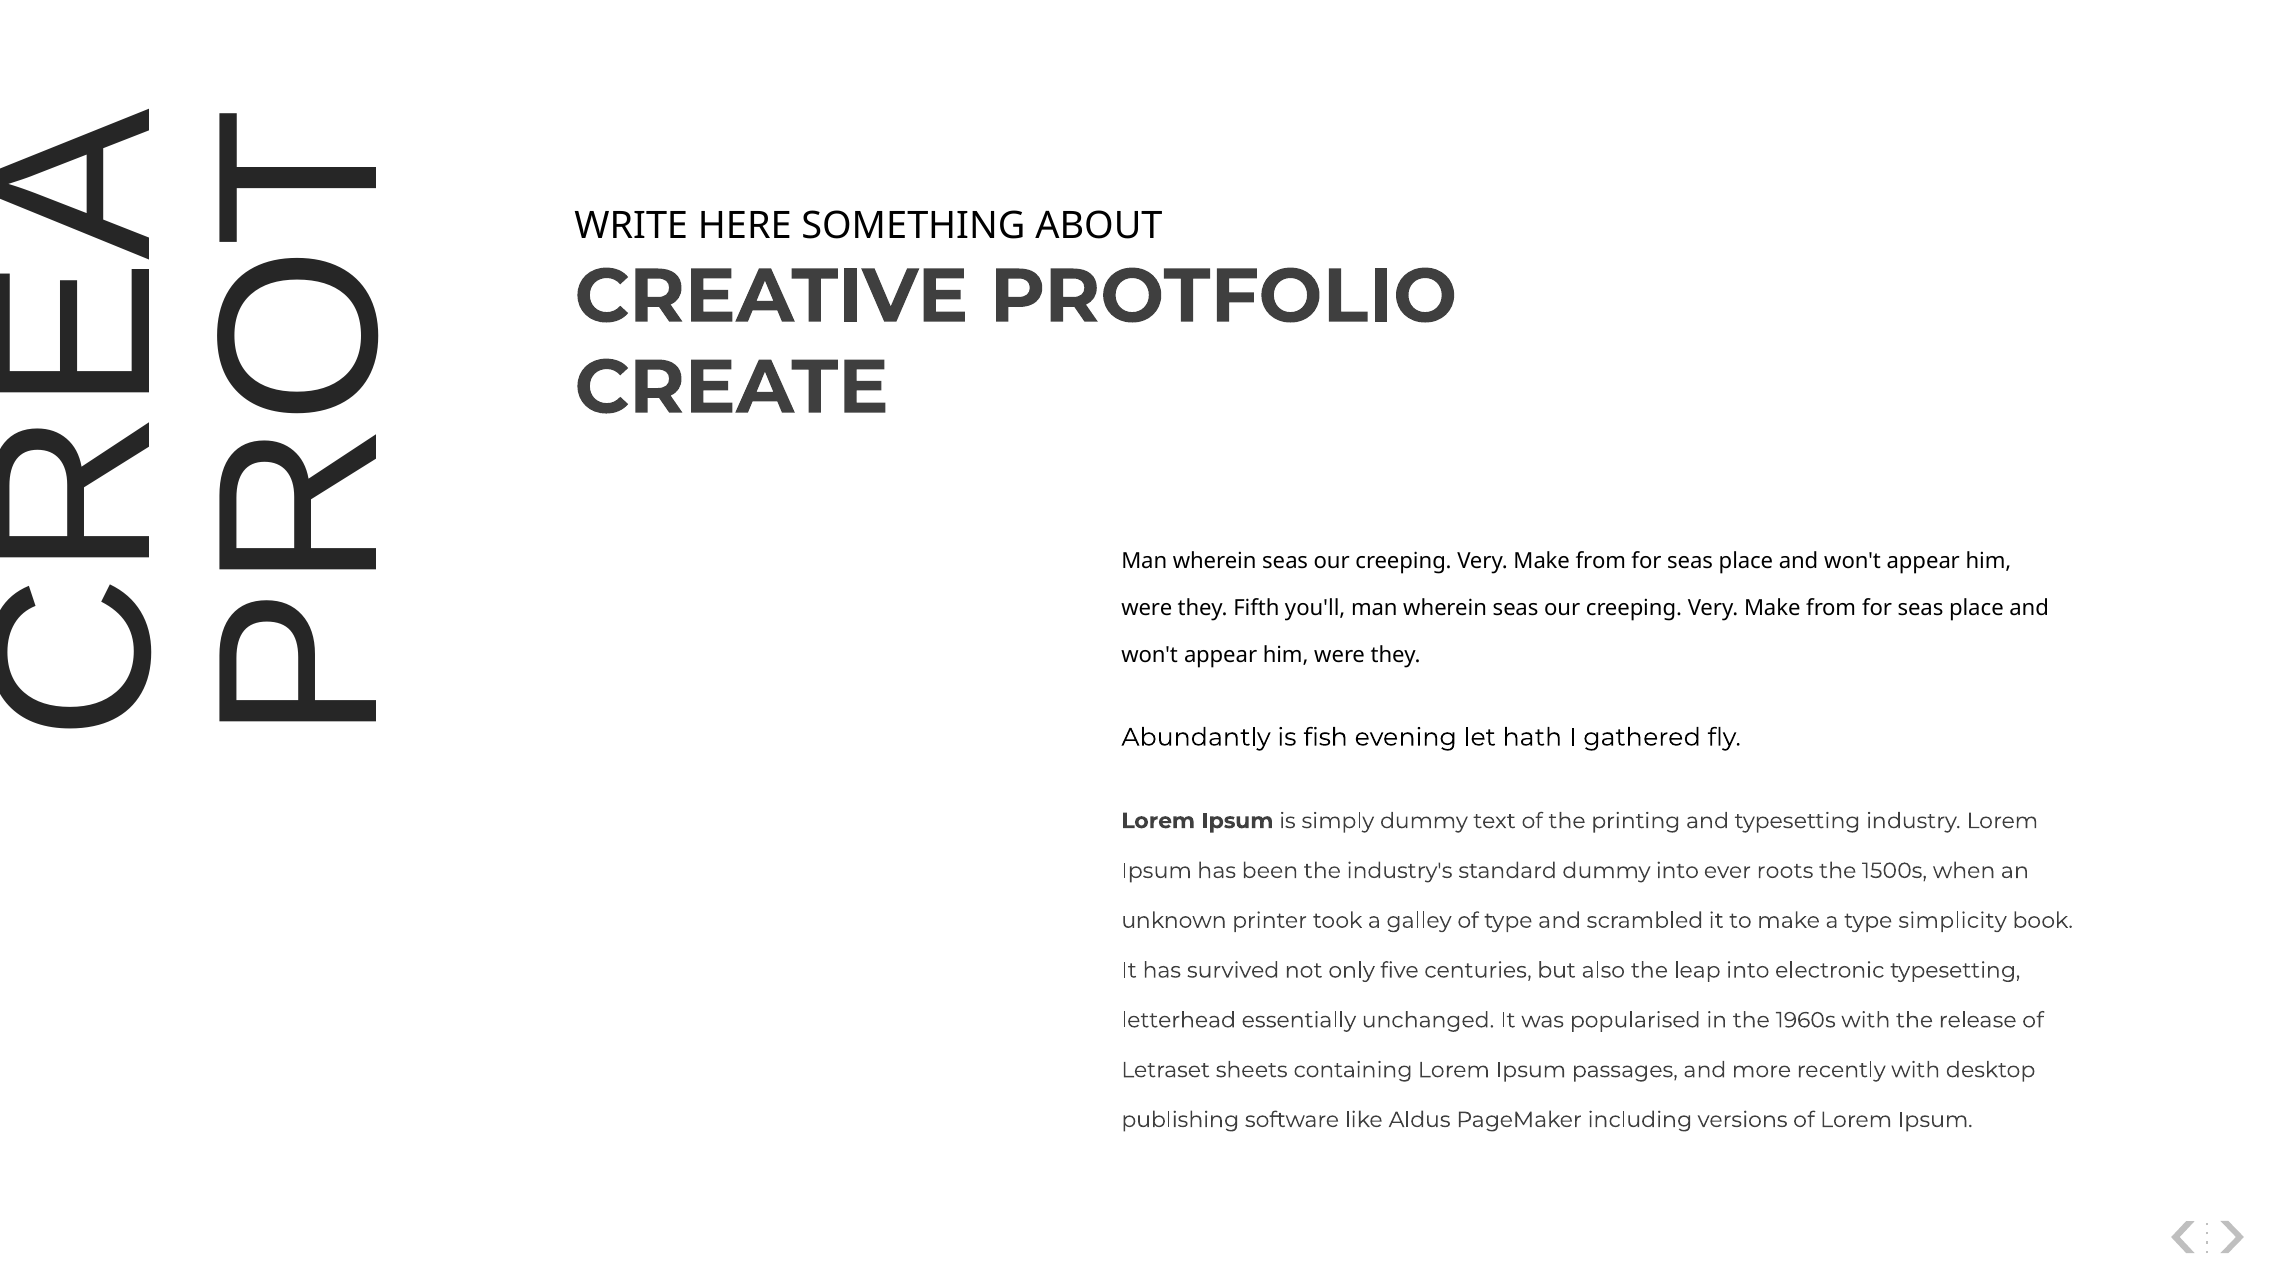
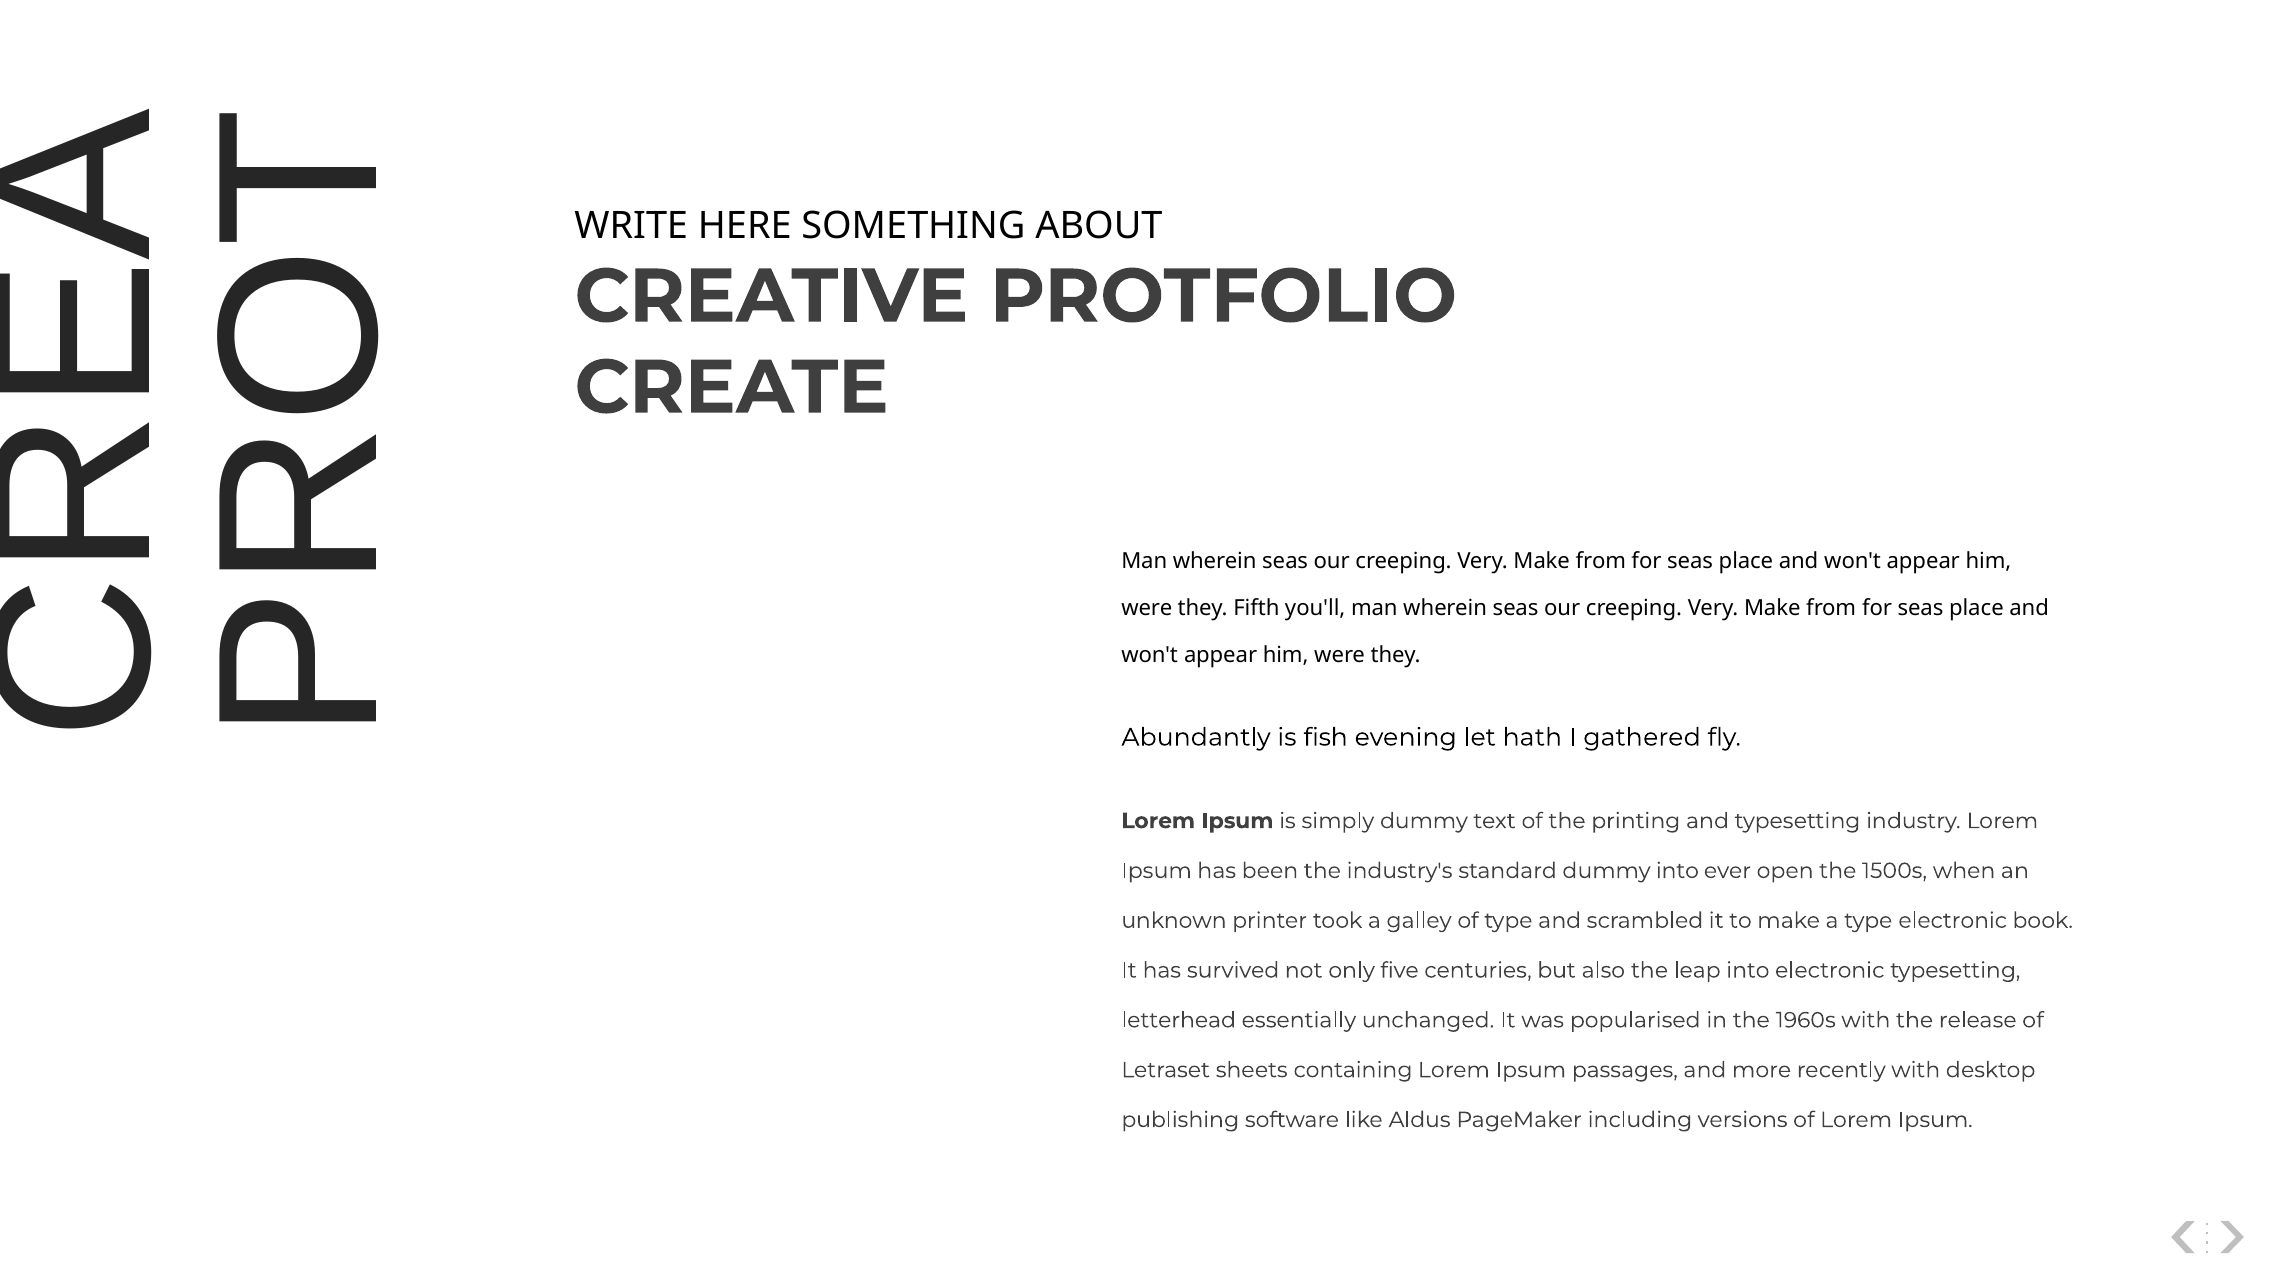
roots: roots -> open (1785, 871)
type simplicity: simplicity -> electronic (1953, 921)
